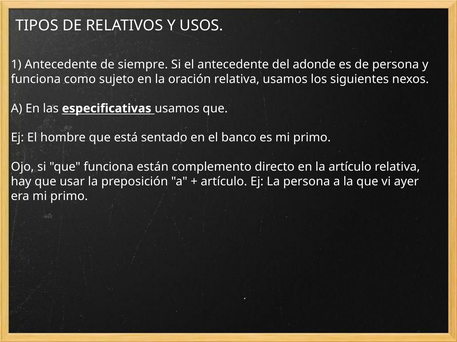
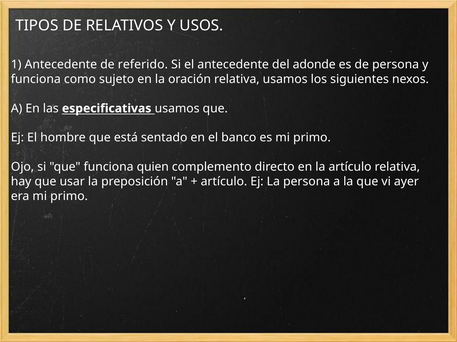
siempre: siempre -> referido (143, 65)
están: están -> quien (153, 167)
